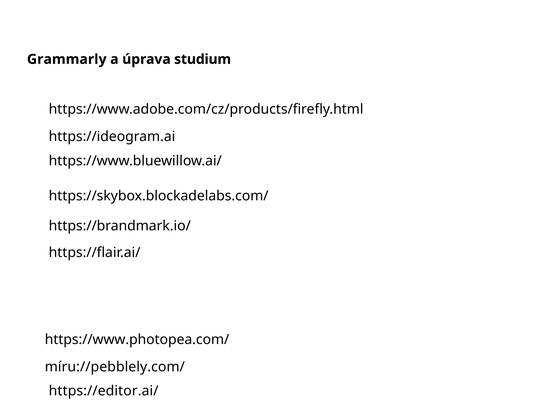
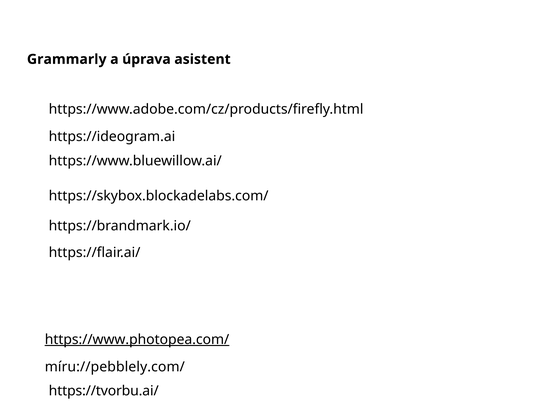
studium: studium -> asistent (203, 59)
https://www.photopea.com/ underline: none -> present (137, 340)
https://editor.ai/: https://editor.ai/ -> https://tvorbu.ai/ (104, 391)
